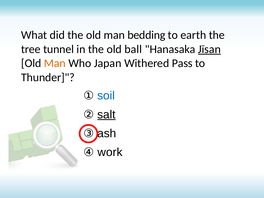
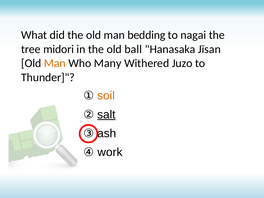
earth: earth -> nagai (193, 35)
tunnel: tunnel -> midori (59, 49)
Jīsan underline: present -> none (209, 49)
Japan: Japan -> Many (108, 63)
Pass: Pass -> Juzo (182, 63)
soil colour: blue -> orange (106, 96)
